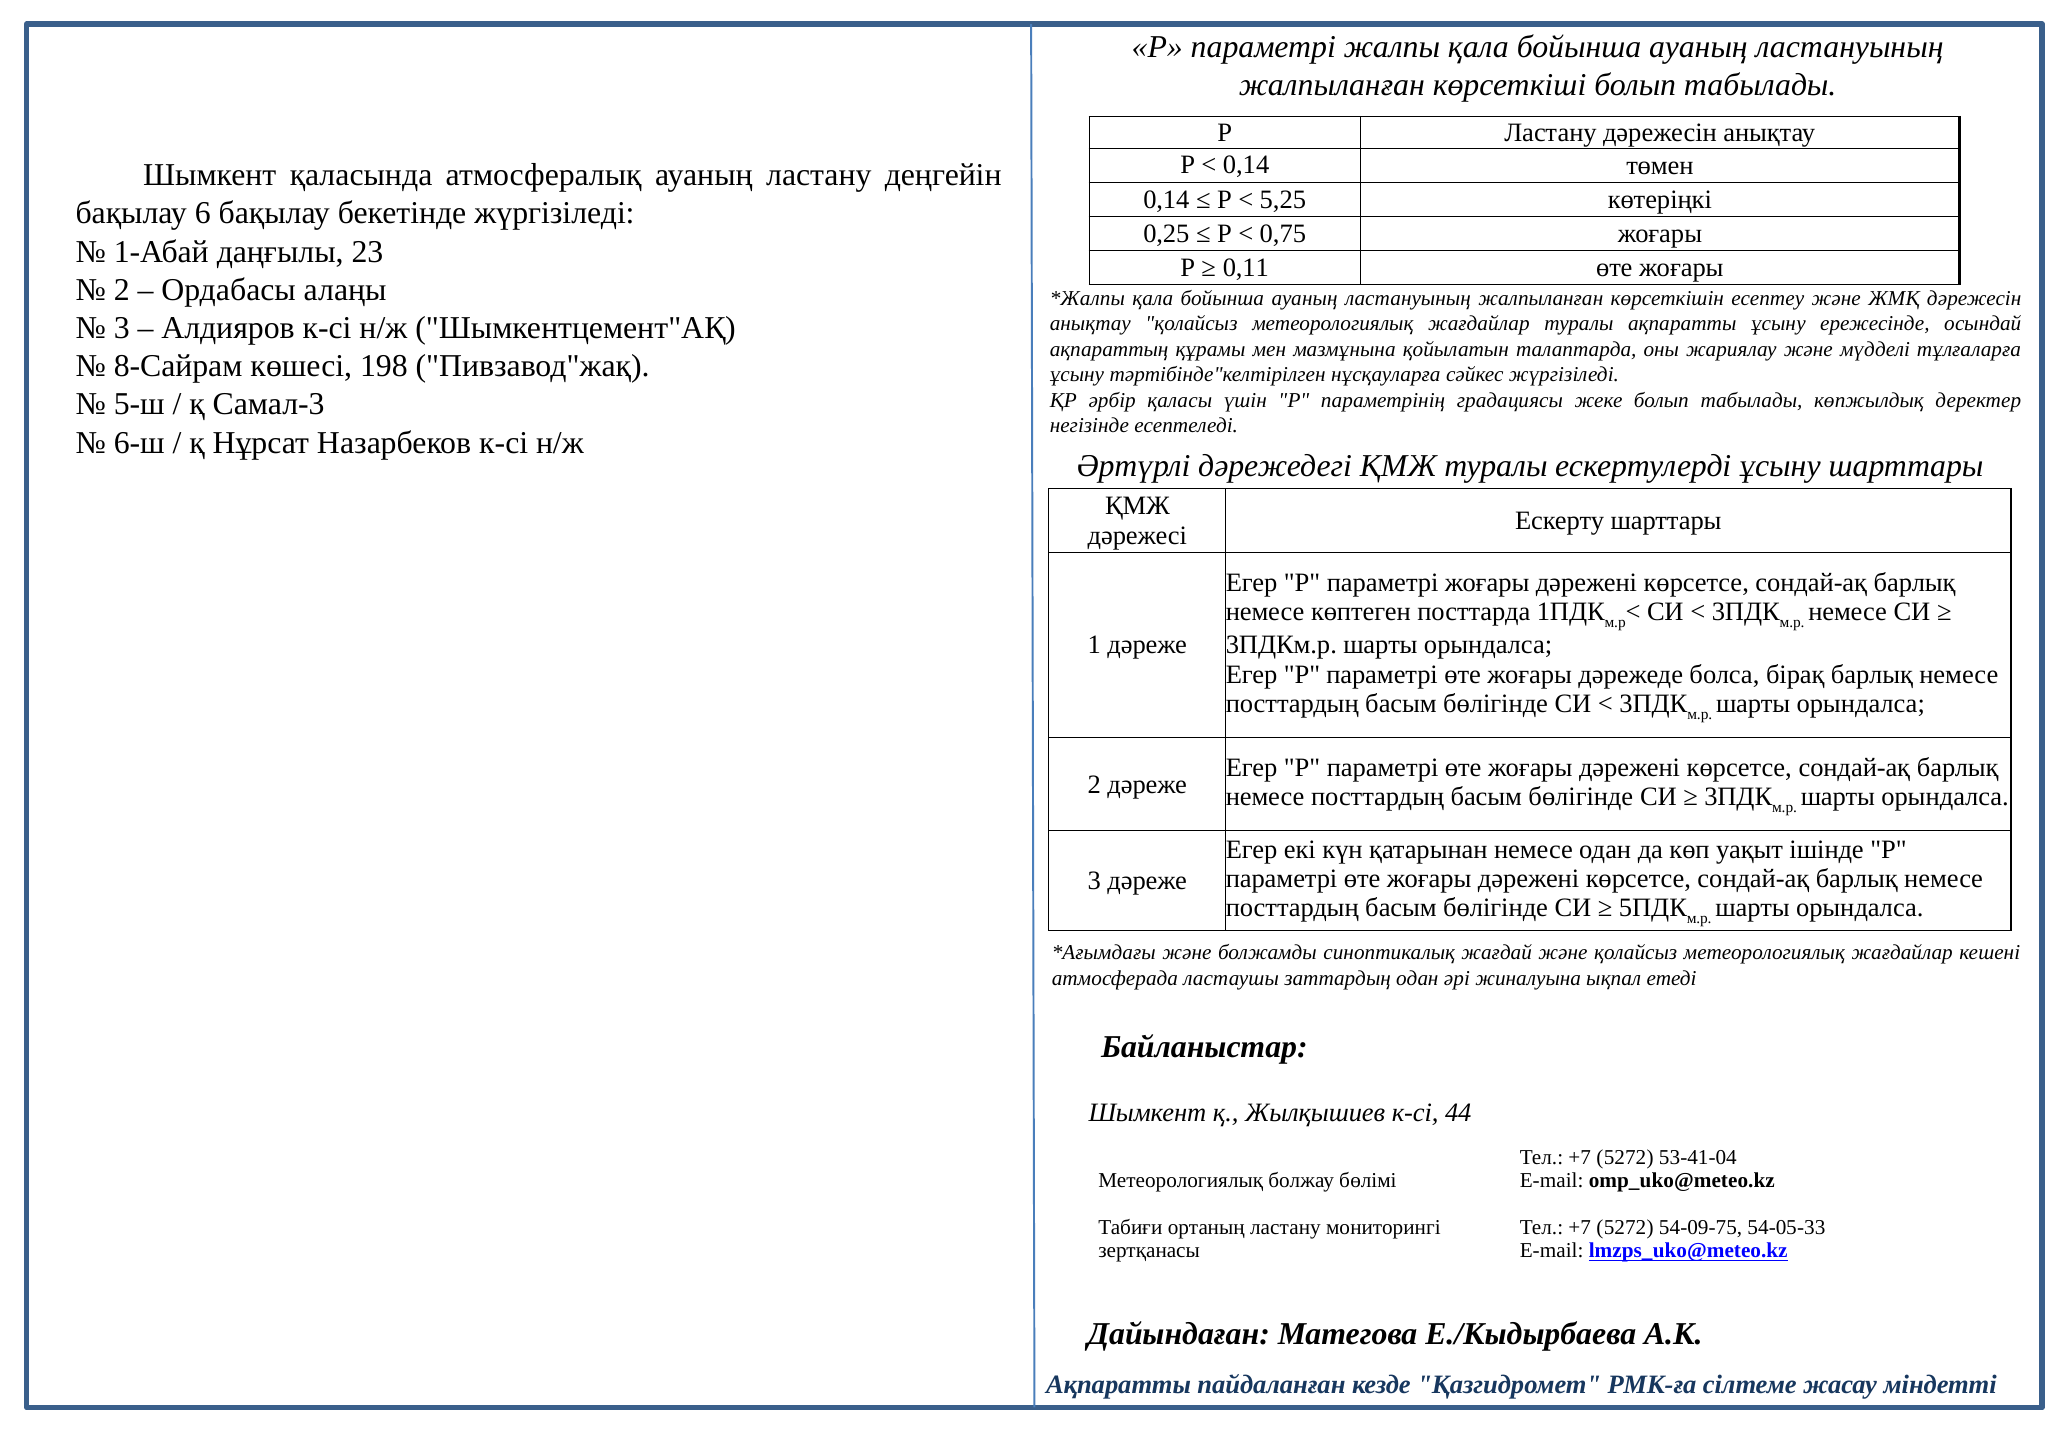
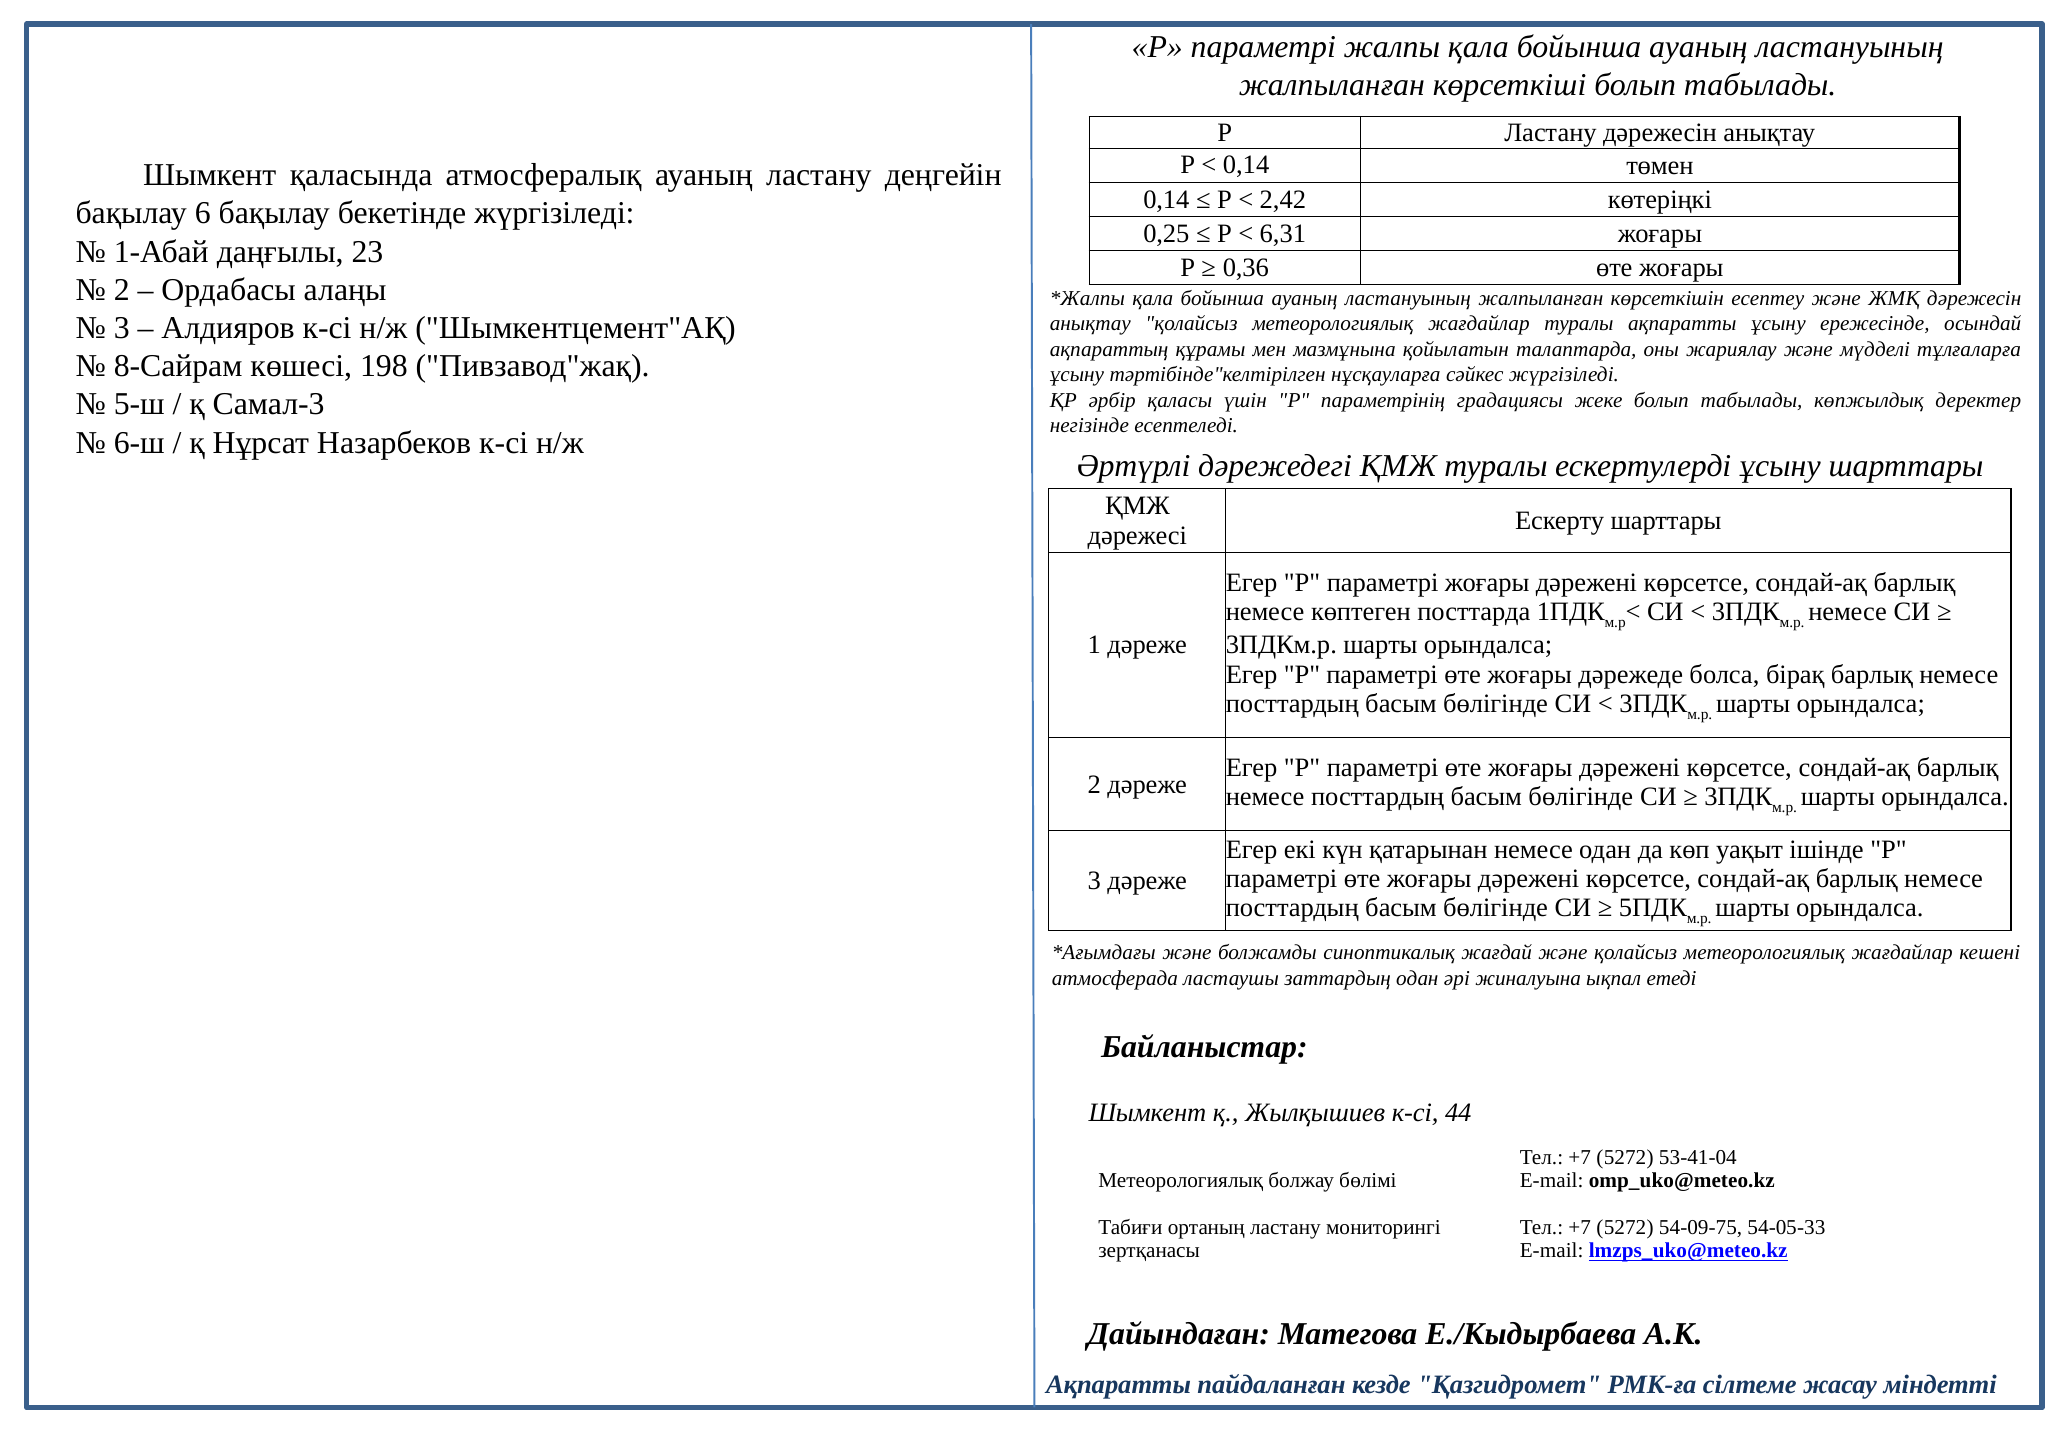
5,25: 5,25 -> 2,42 (1283, 199)
0,75: 0,75 -> 6,31 (1283, 234)
0,11: 0,11 -> 0,36 (1246, 268)
